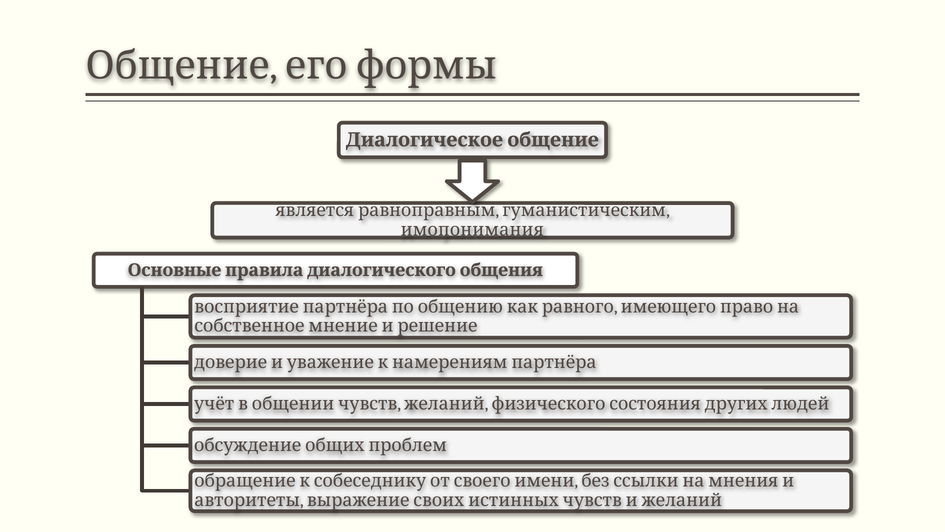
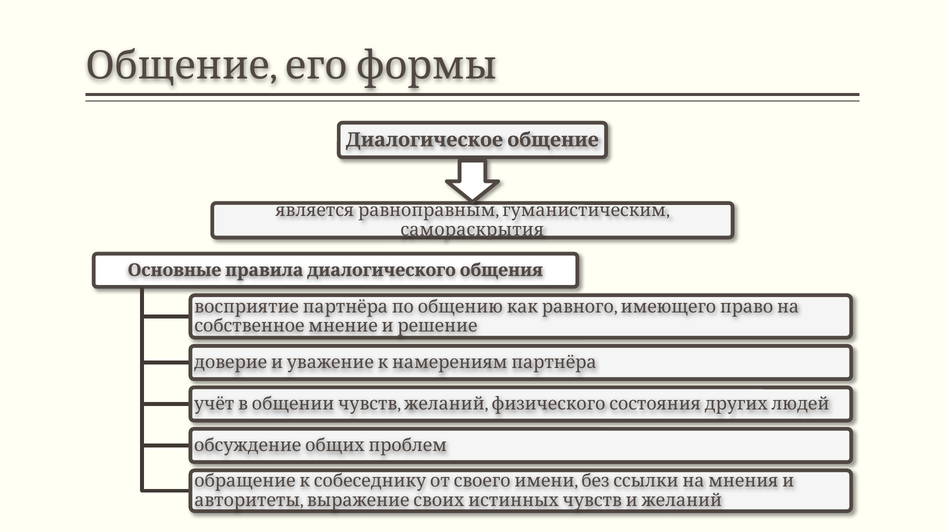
имопонимания: имопонимания -> самораскрытия (472, 230)
